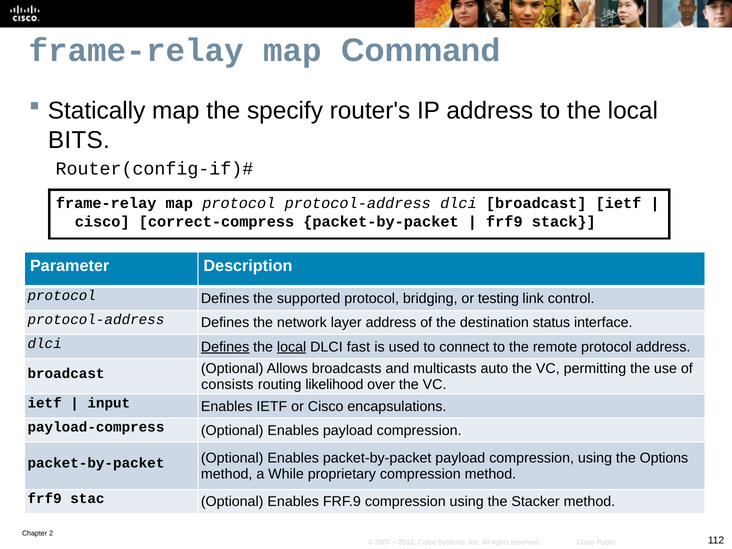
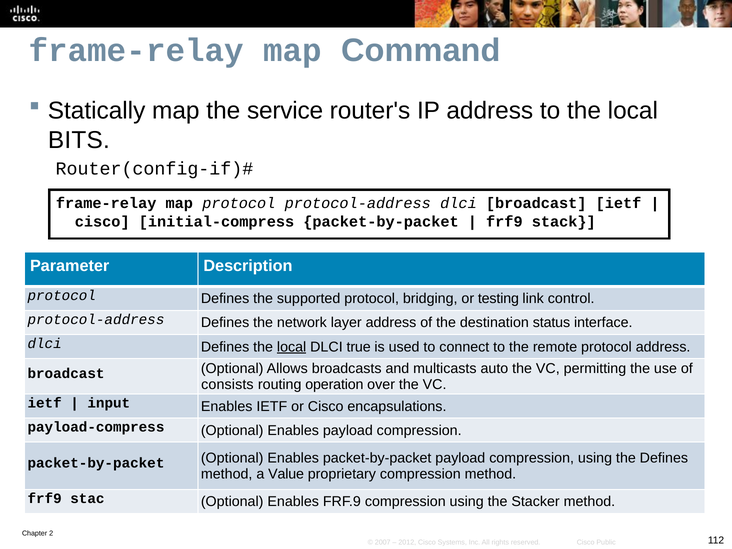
specify: specify -> service (285, 111)
correct-compress: correct-compress -> initial-compress (216, 222)
Defines underline: present -> none (225, 347)
fast: fast -> true (359, 347)
likelihood: likelihood -> operation (334, 385)
the Options: Options -> Defines (664, 458)
While: While -> Value (286, 474)
